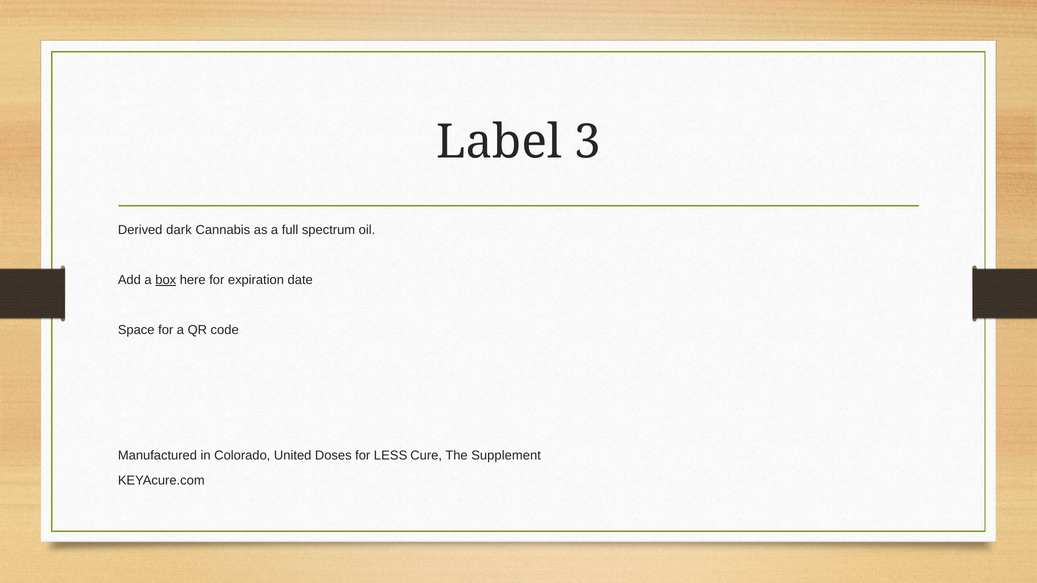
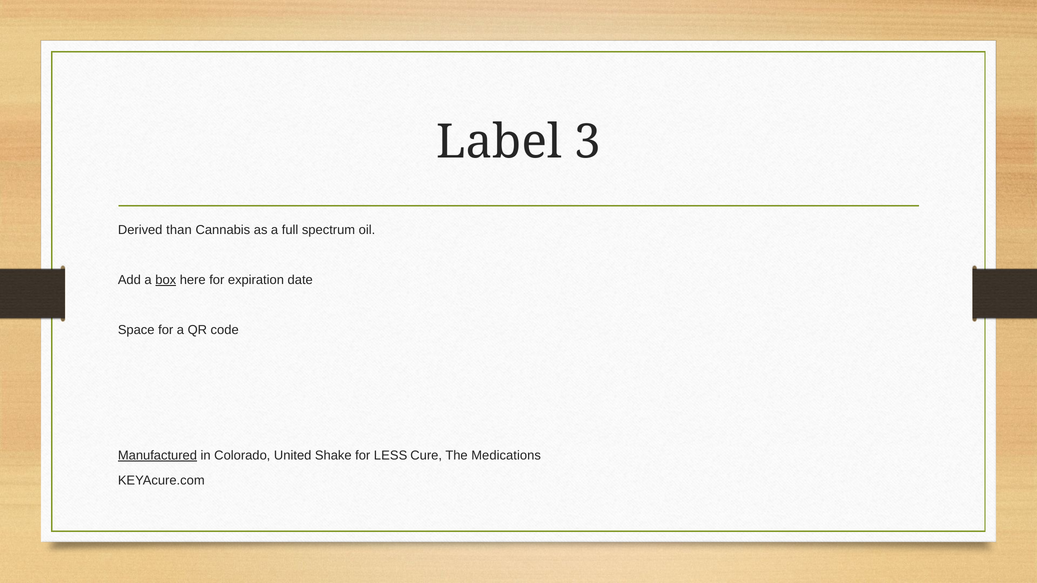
dark: dark -> than (179, 230)
Manufactured underline: none -> present (157, 456)
Doses: Doses -> Shake (333, 456)
Supplement: Supplement -> Medications (506, 456)
